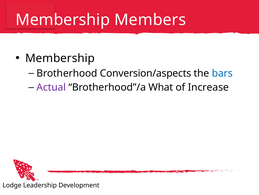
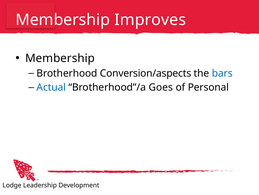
Members: Members -> Improves (150, 20)
Actual colour: purple -> blue (51, 87)
What: What -> Goes (161, 87)
Increase: Increase -> Personal (208, 87)
